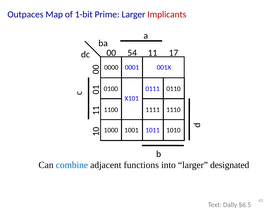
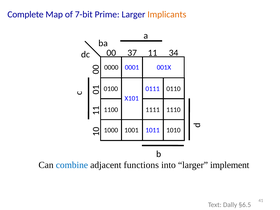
Outpaces: Outpaces -> Complete (26, 14)
1-bit: 1-bit -> 7-bit (84, 14)
Implicants colour: red -> orange (167, 14)
54: 54 -> 37 (132, 53)
17: 17 -> 34 (174, 53)
designated: designated -> implement (230, 165)
